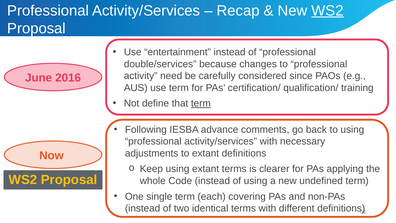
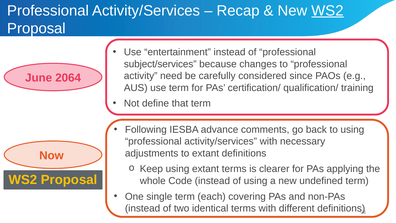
double/services: double/services -> subject/services (160, 64)
2016: 2016 -> 2064 (68, 78)
term underline: present -> none (201, 103)
